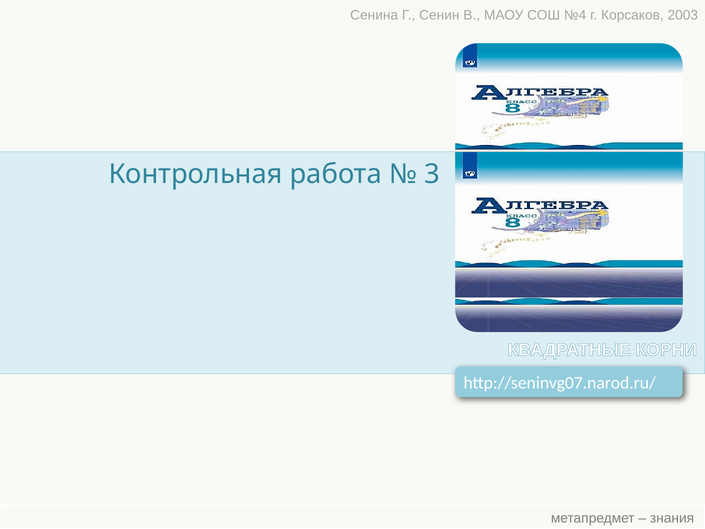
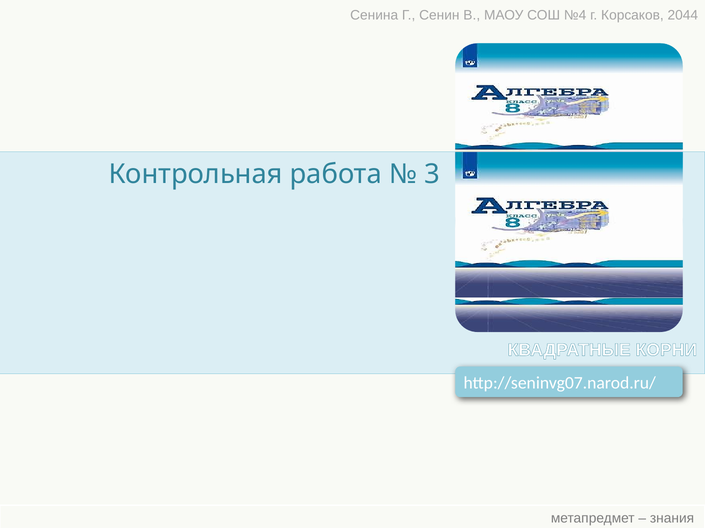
2003: 2003 -> 2044 (683, 15)
